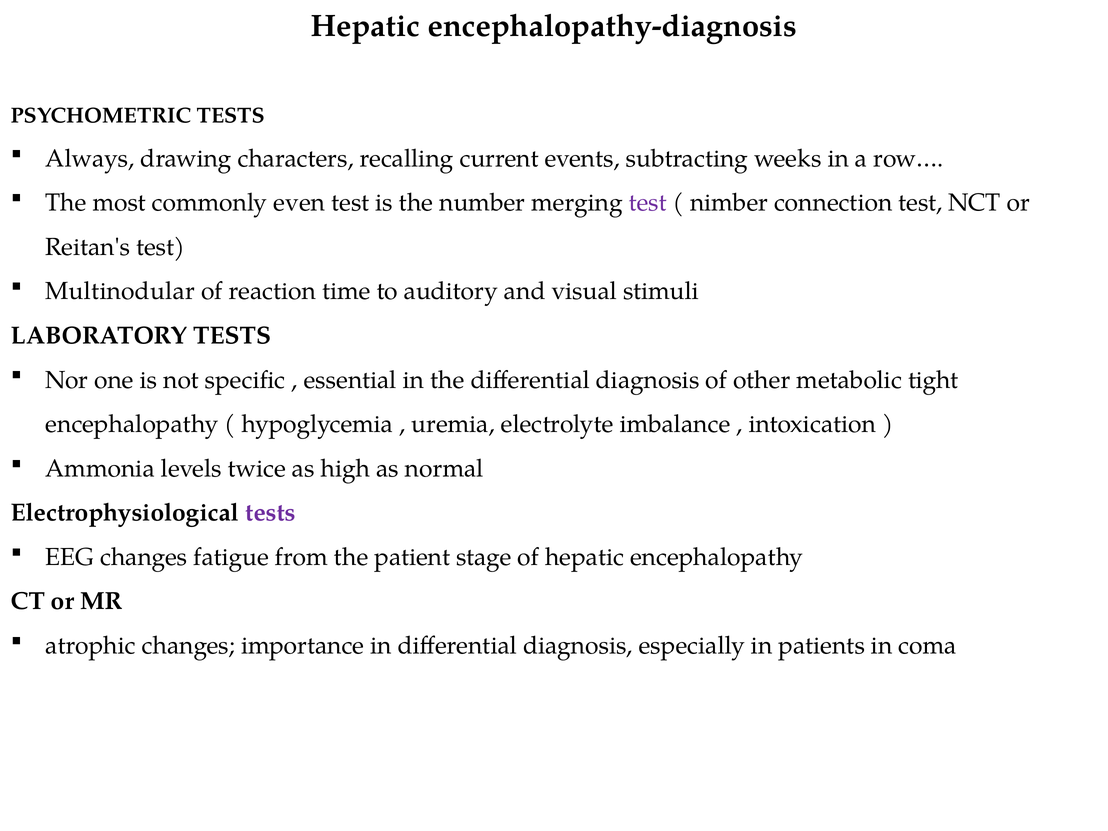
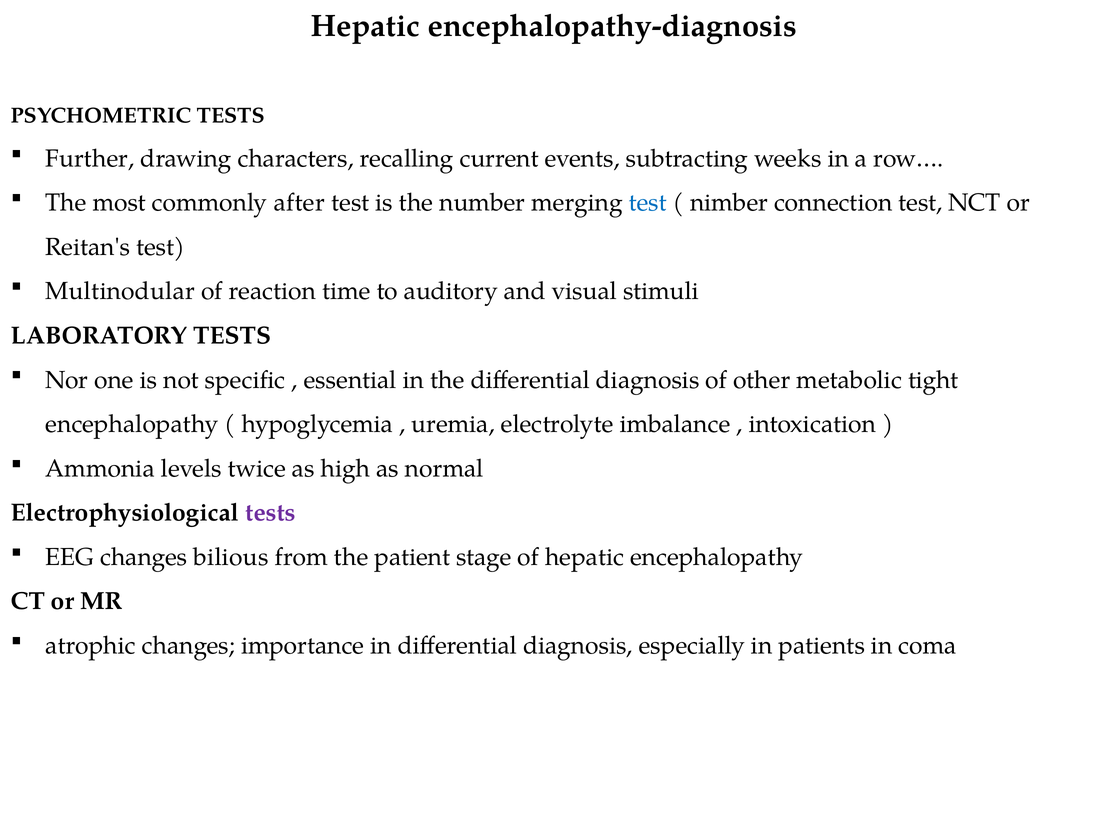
Always: Always -> Further (90, 159)
even: even -> after (299, 203)
test colour: purple -> blue (648, 203)
fatigue: fatigue -> bilious (231, 557)
